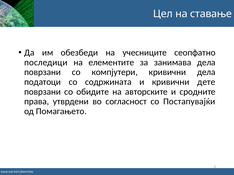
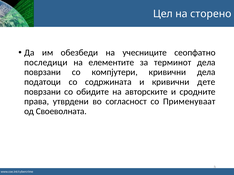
ставање: ставање -> сторено (211, 14)
занимава: занимава -> терминот (173, 63)
Постапувајќи: Постапувајќи -> Применуваат (189, 102)
Помагањето: Помагањето -> Своеволната (61, 112)
